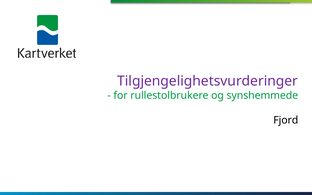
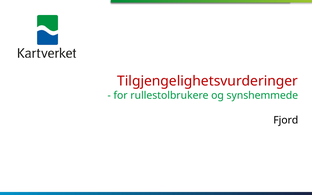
Tilgjengelighetsvurderinger colour: purple -> red (208, 81)
